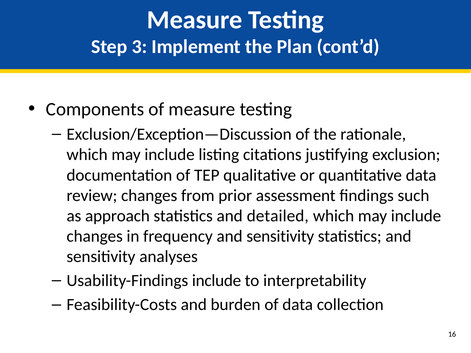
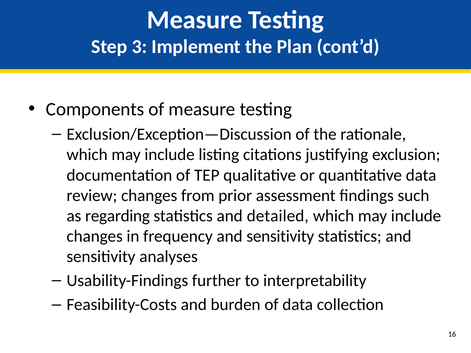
approach: approach -> regarding (118, 216)
Usability-Findings include: include -> further (216, 281)
